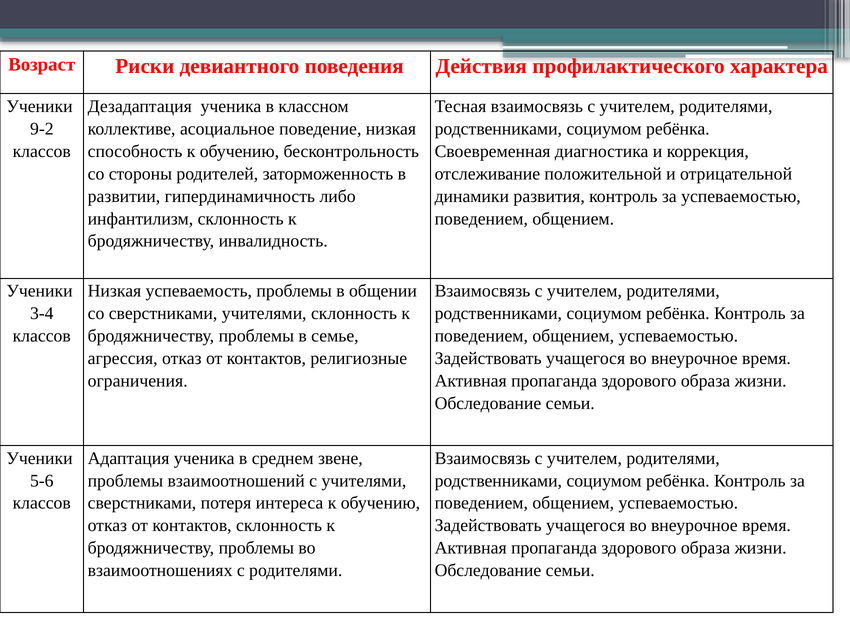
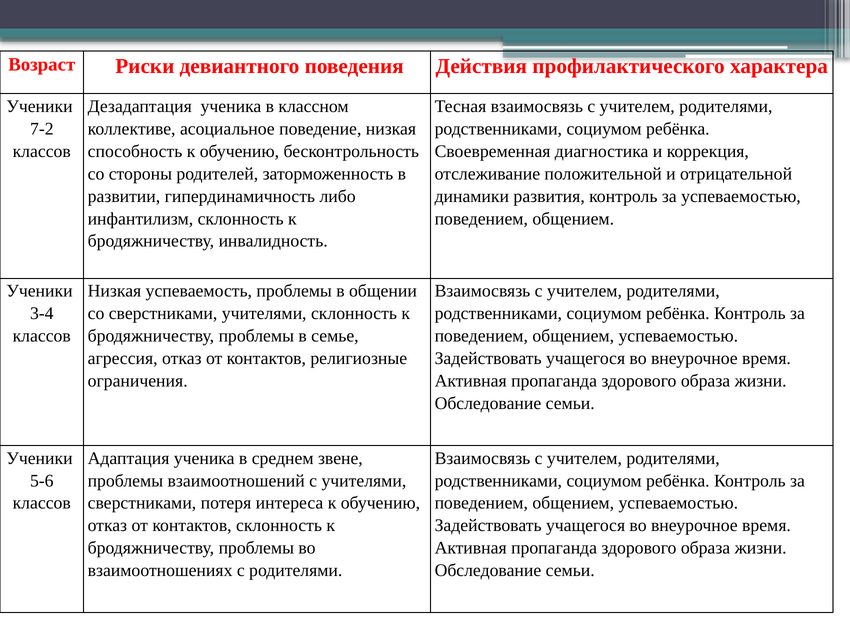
9-2: 9-2 -> 7-2 (42, 129)
